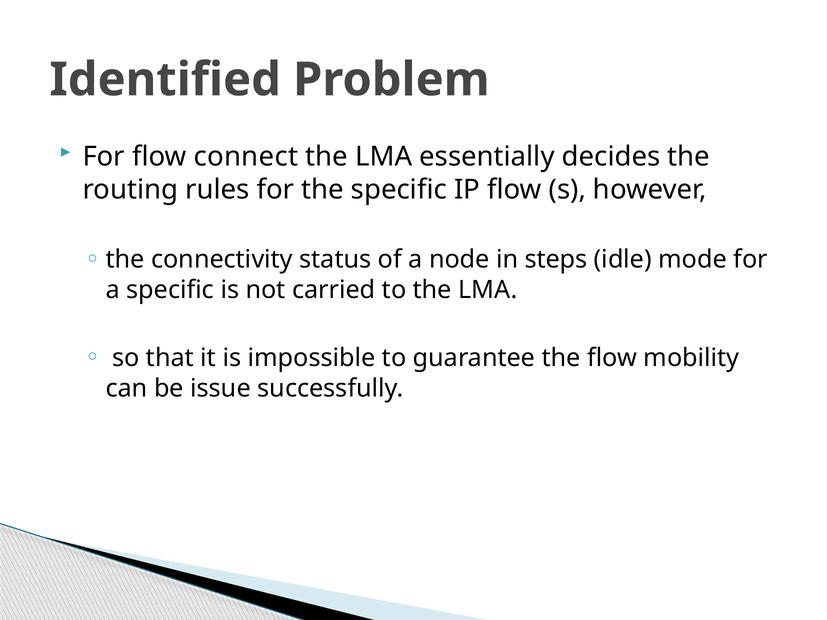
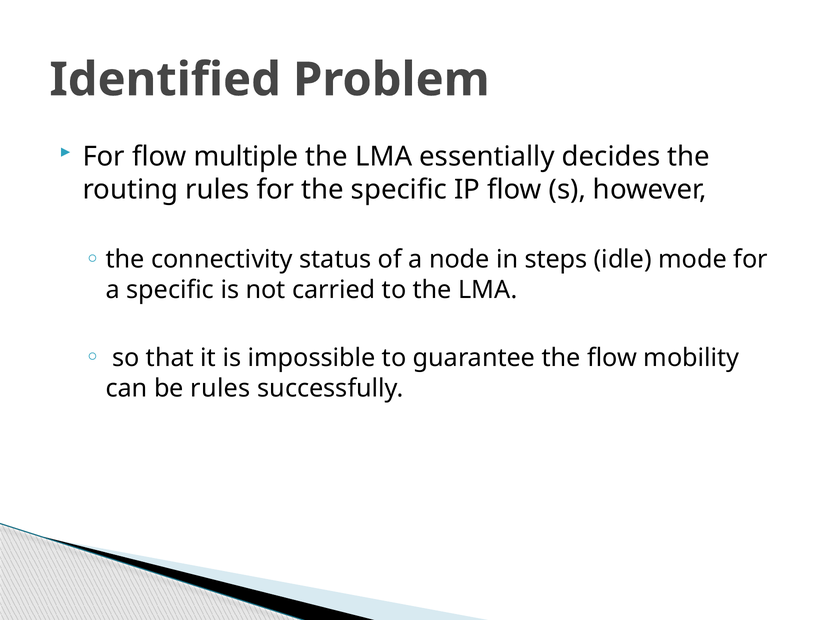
connect: connect -> multiple (246, 157)
be issue: issue -> rules (220, 388)
